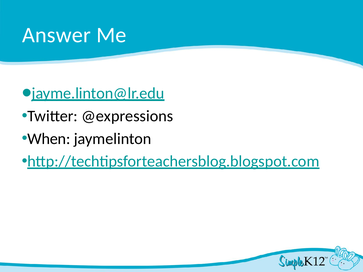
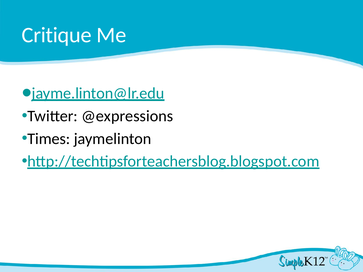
Answer: Answer -> Critique (57, 35)
When: When -> Times (49, 139)
